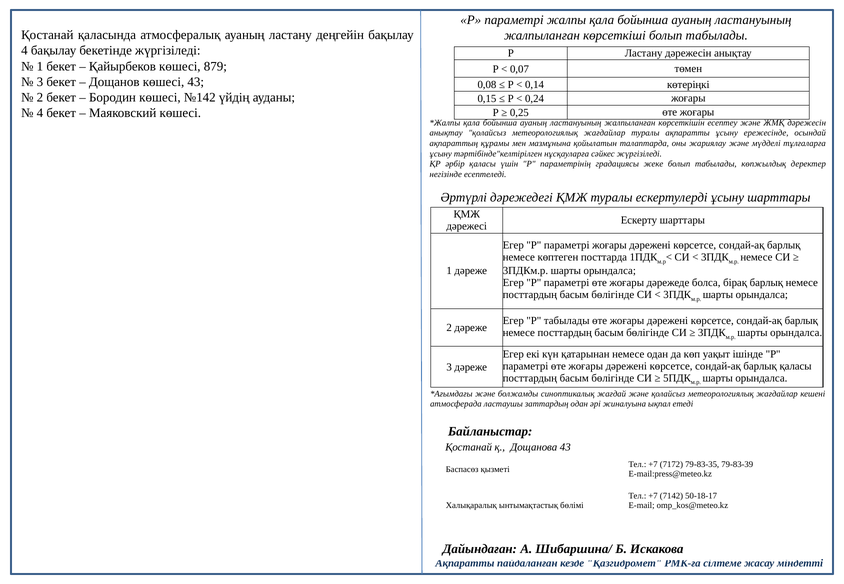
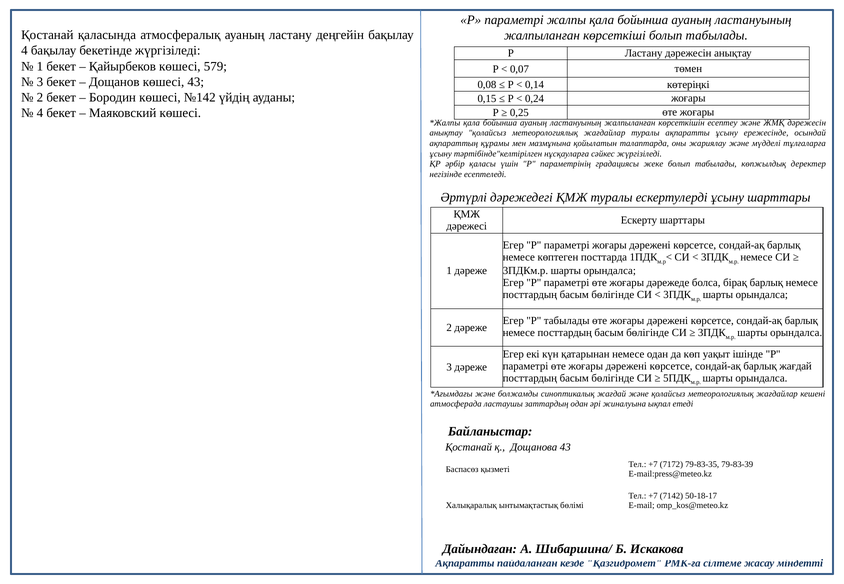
879: 879 -> 579 (215, 66)
барлық қаласы: қаласы -> жағдай (796, 366)
